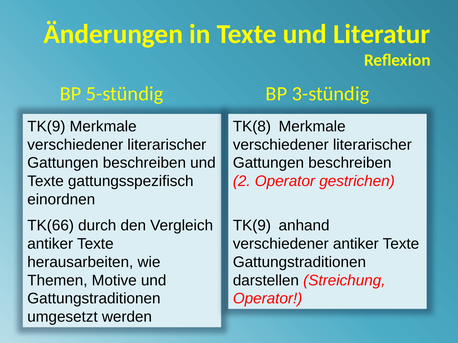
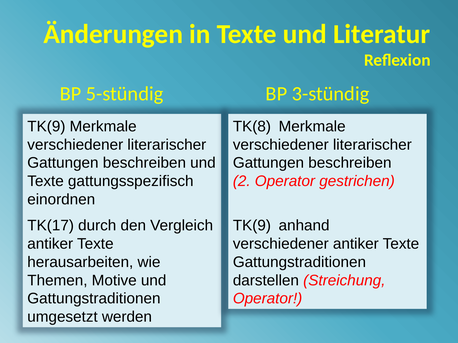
TK(66: TK(66 -> TK(17 (51, 226)
